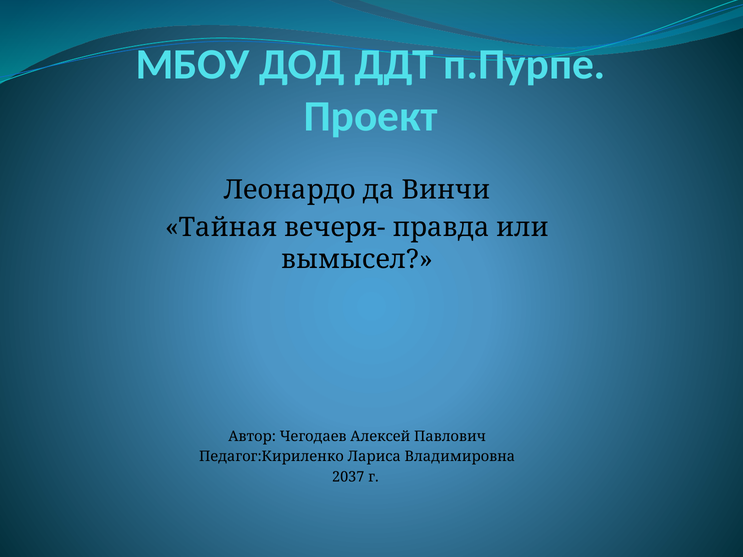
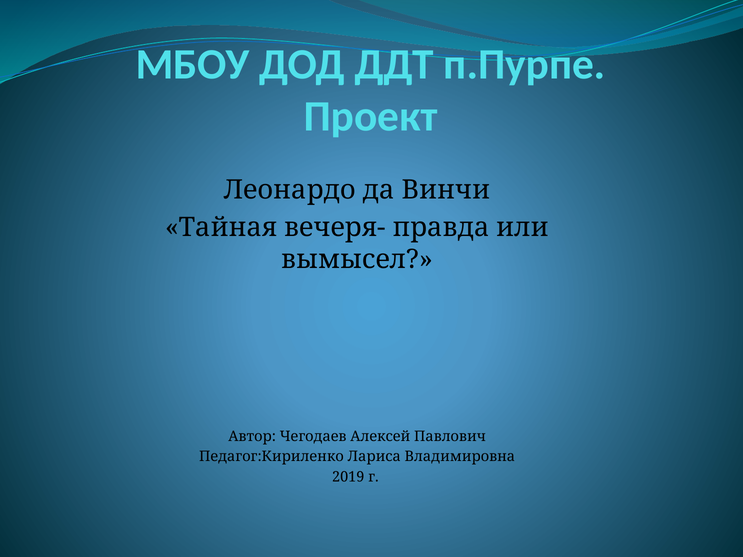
2037: 2037 -> 2019 (348, 477)
